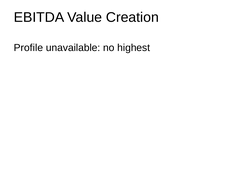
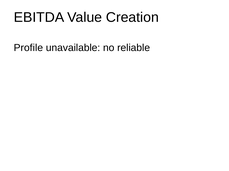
highest: highest -> reliable (134, 48)
